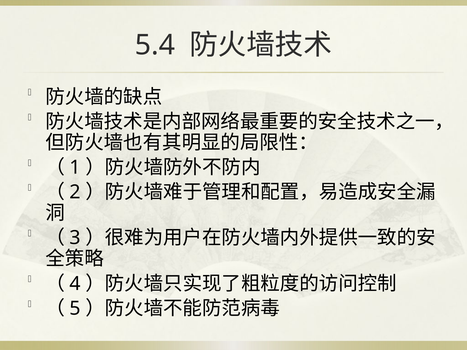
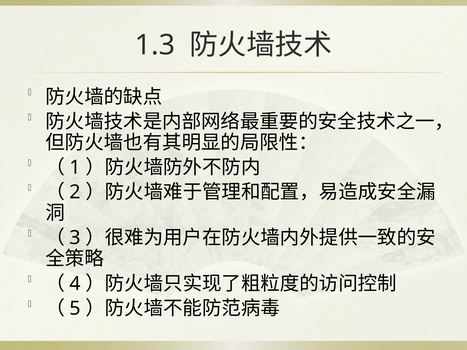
5.4: 5.4 -> 1.3 (155, 45)
